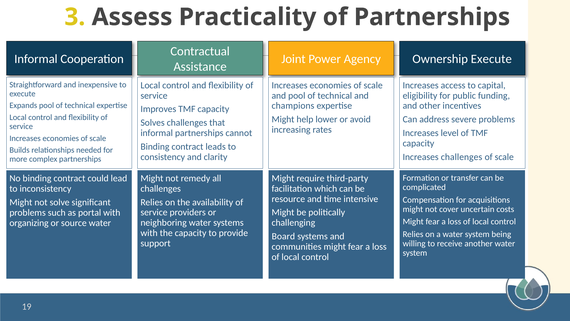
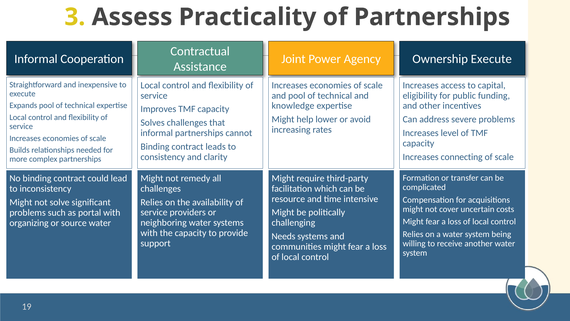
champions: champions -> knowledge (293, 106)
Increases challenges: challenges -> connecting (462, 157)
Board: Board -> Needs (283, 236)
